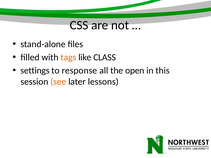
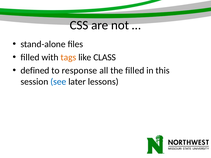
settings: settings -> defined (35, 71)
the open: open -> filled (135, 71)
see colour: orange -> blue (58, 82)
